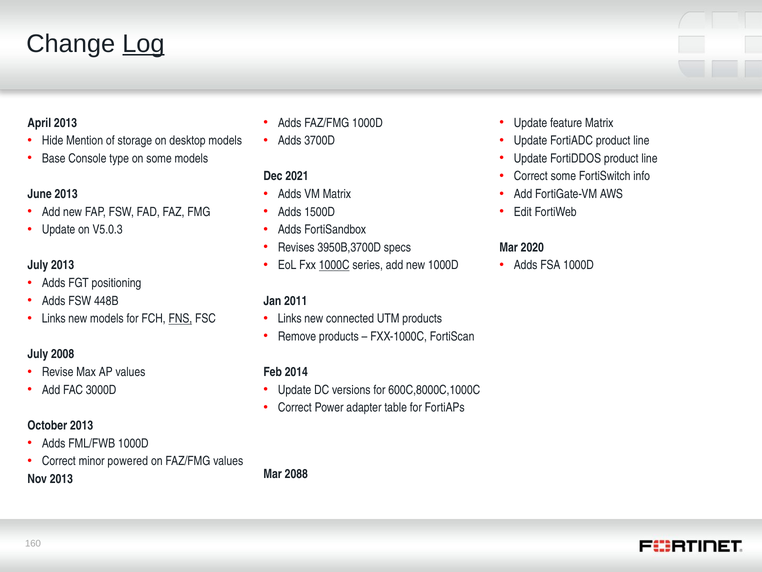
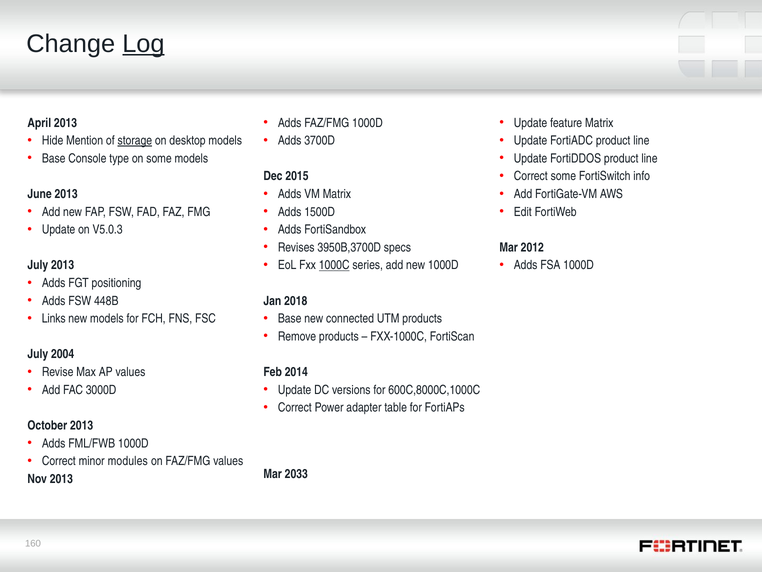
storage underline: none -> present (135, 141)
2021: 2021 -> 2015 (297, 176)
2020: 2020 -> 2012 (532, 247)
2011: 2011 -> 2018 (296, 301)
FNS underline: present -> none (180, 318)
Links: Links -> Base (290, 318)
2008: 2008 -> 2004 (63, 354)
powered: powered -> modules (128, 461)
2088: 2088 -> 2033 (296, 473)
